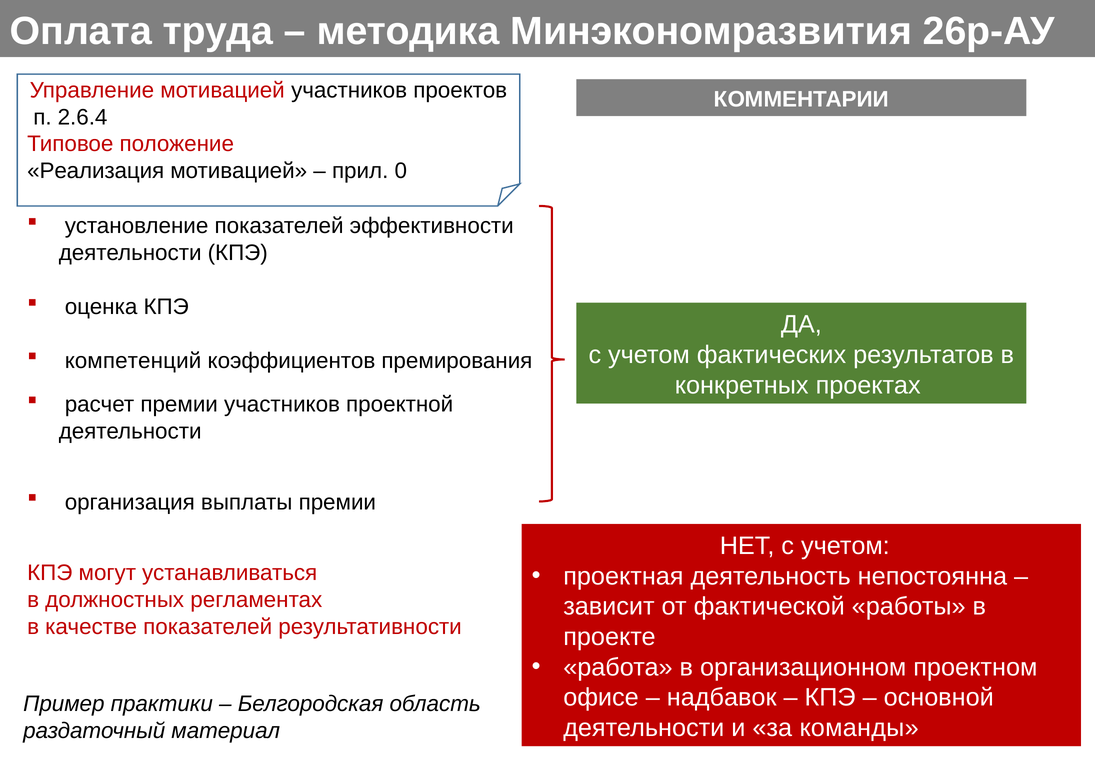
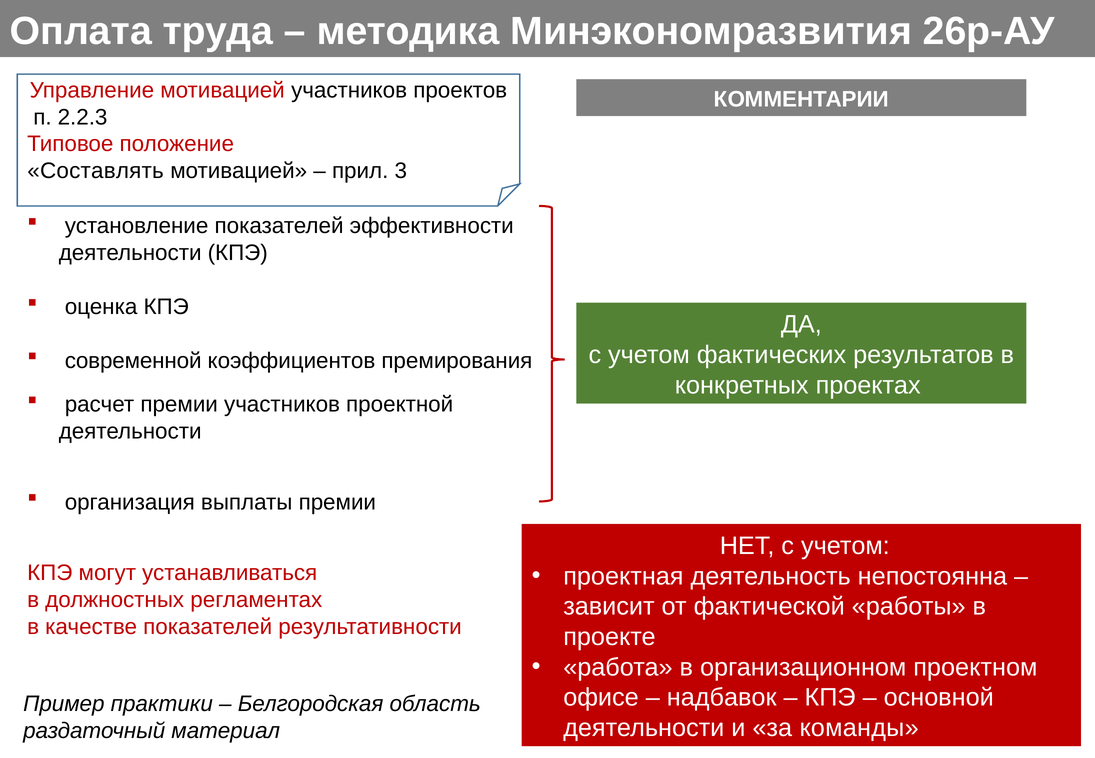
2.6.4: 2.6.4 -> 2.2.3 (83, 117)
Реализация: Реализация -> Составлять (96, 171)
0: 0 -> 3 (401, 171)
компетенций: компетенций -> современной (133, 361)
